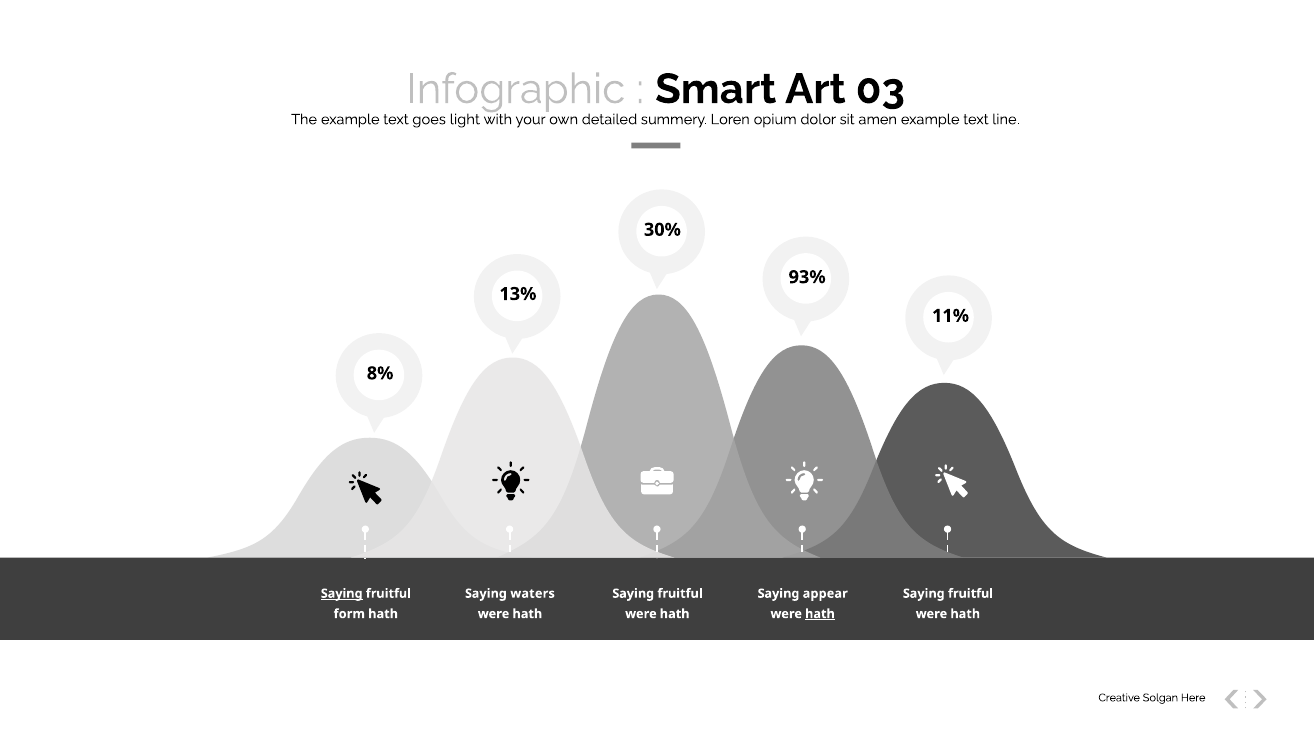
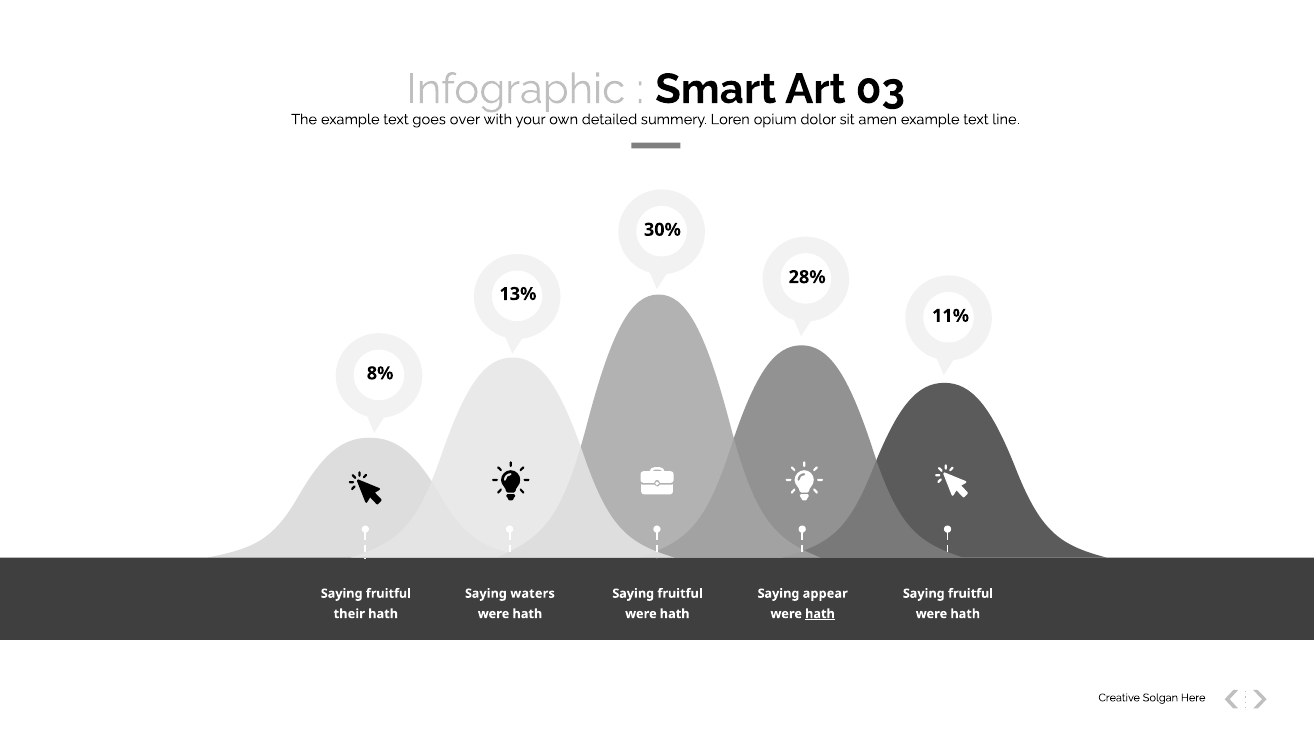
light: light -> over (465, 119)
93%: 93% -> 28% (807, 277)
Saying underline: present -> none (342, 594)
form: form -> their (349, 614)
